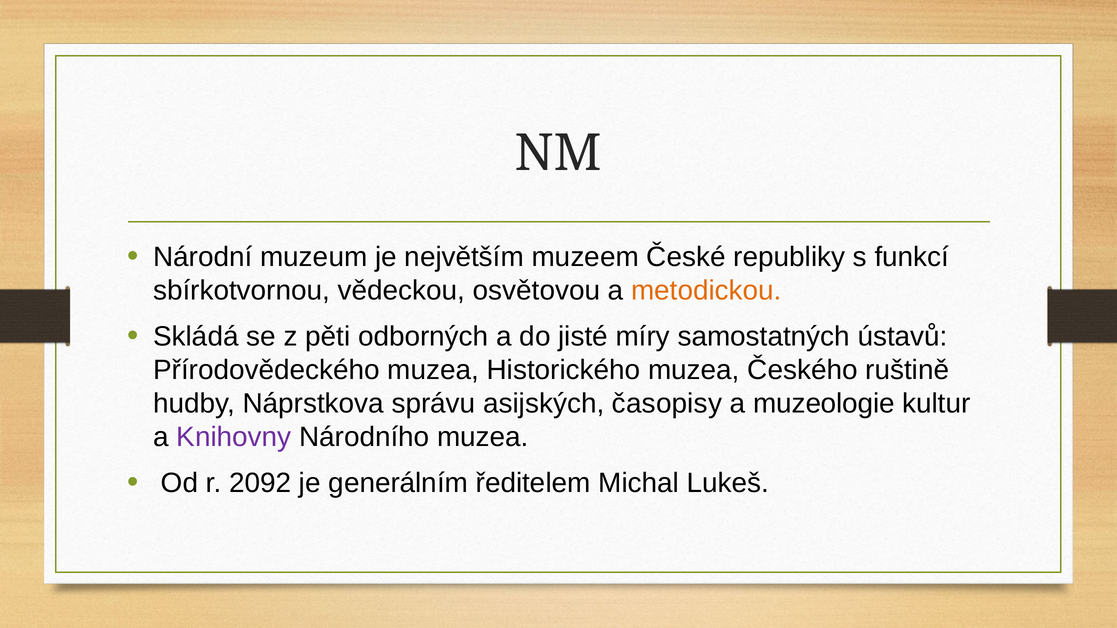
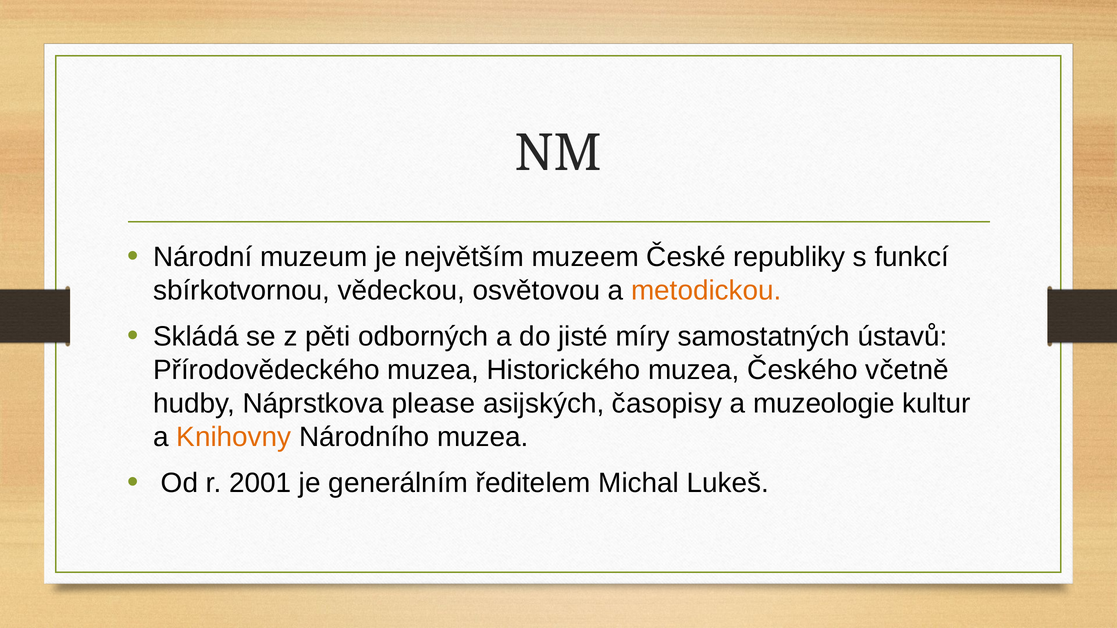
ruštině: ruštině -> včetně (907, 370)
správu: správu -> please (433, 404)
Knihovny colour: purple -> orange (234, 437)
2092: 2092 -> 2001 (260, 483)
